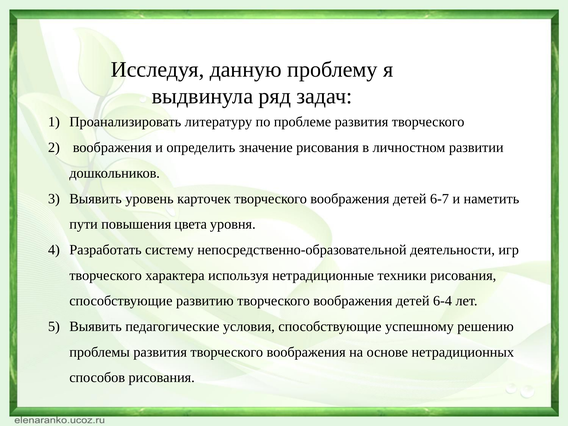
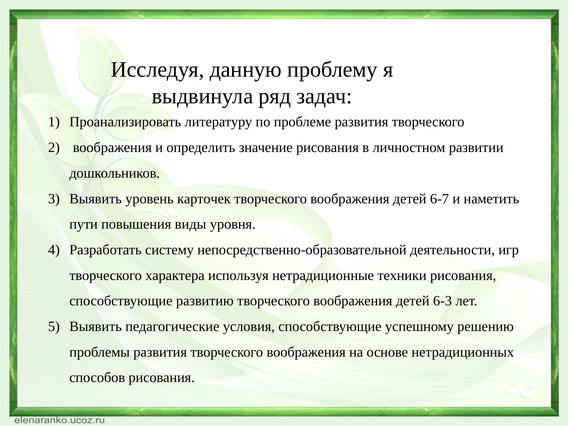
цвета: цвета -> виды (191, 224)
6-4: 6-4 -> 6-3 (442, 301)
